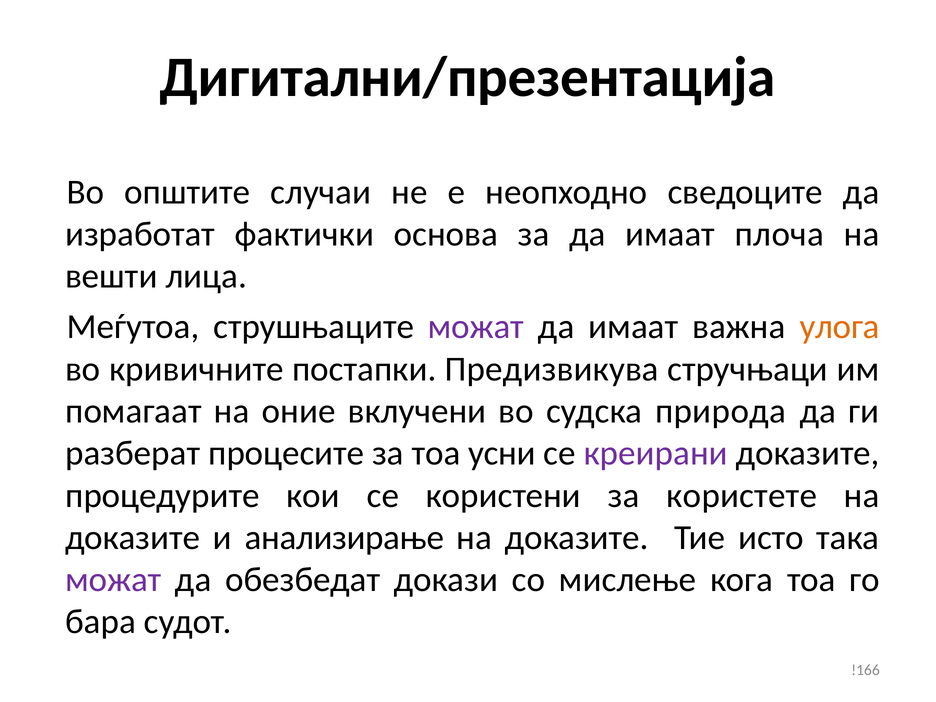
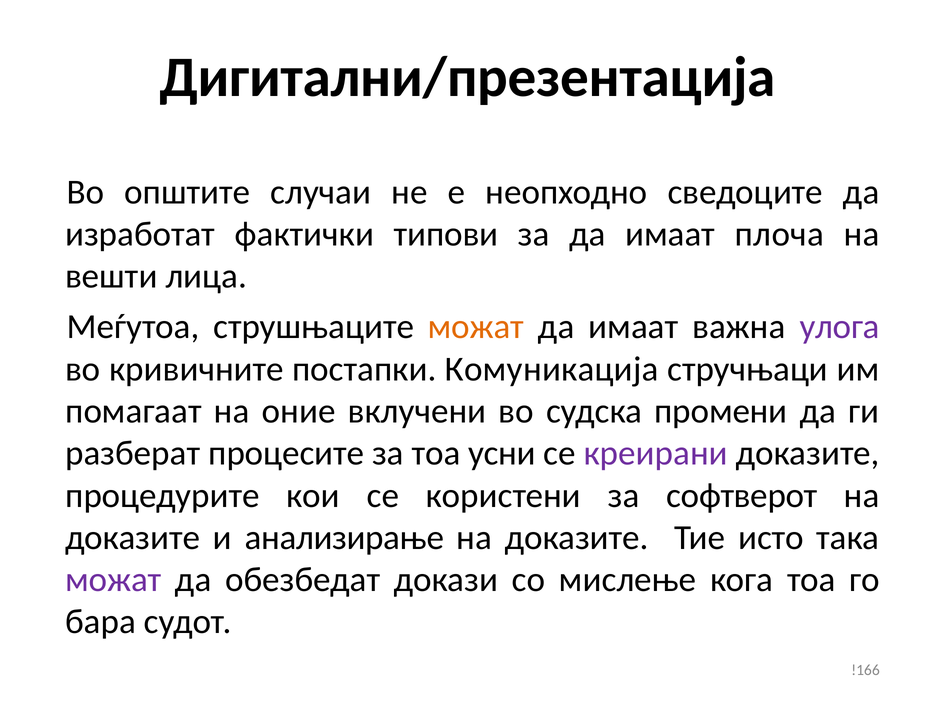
основа: основа -> типови (446, 234)
можат colour: purple -> orange (476, 327)
улога colour: orange -> purple (840, 327)
Предизвикува: Предизвикува -> Комуникација (552, 369)
природа: природа -> промени (721, 411)
користете: користете -> софтверот (742, 495)
